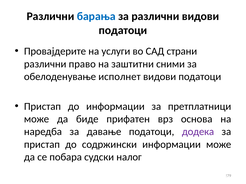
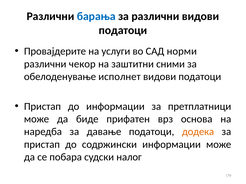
страни: страни -> норми (182, 51)
право: право -> чекор (82, 64)
додека colour: purple -> orange (198, 132)
